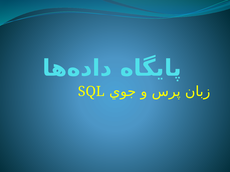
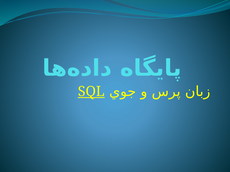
SQL underline: none -> present (91, 92)
